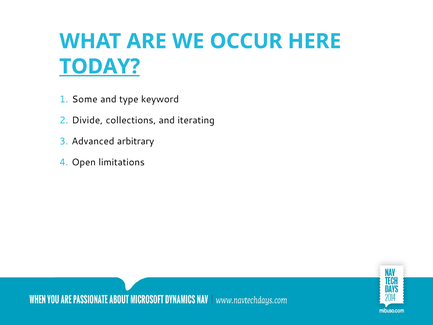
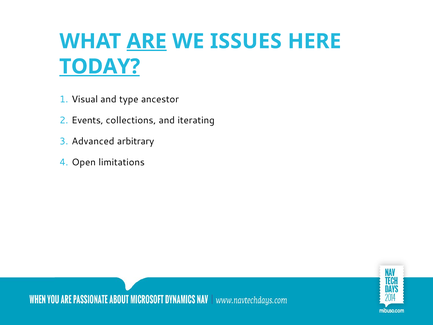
ARE underline: none -> present (147, 41)
OCCUR: OCCUR -> ISSUES (246, 41)
Some: Some -> Visual (85, 99)
keyword: keyword -> ancestor (160, 99)
Divide: Divide -> Events (87, 120)
